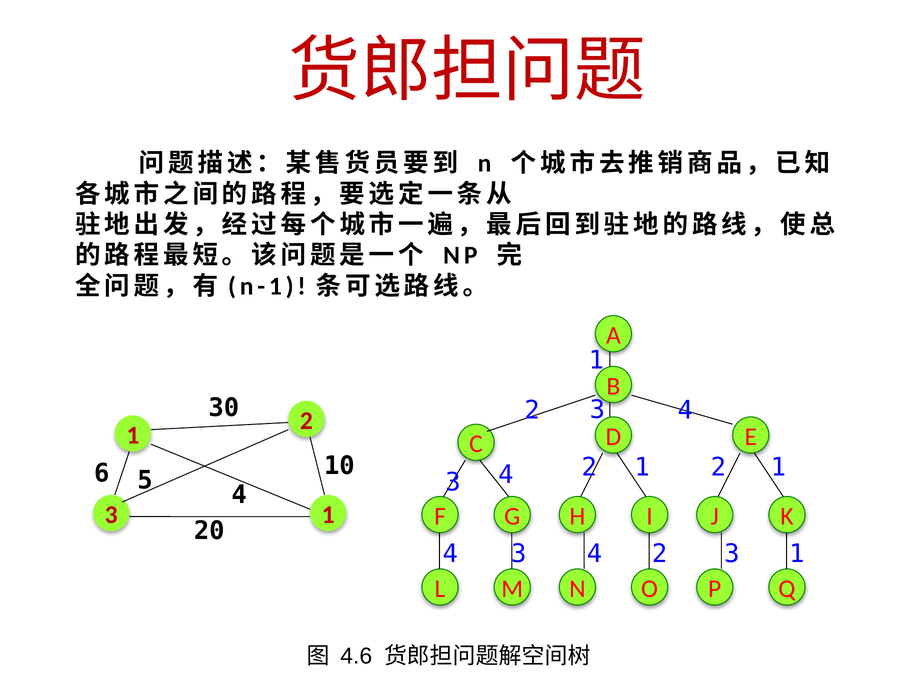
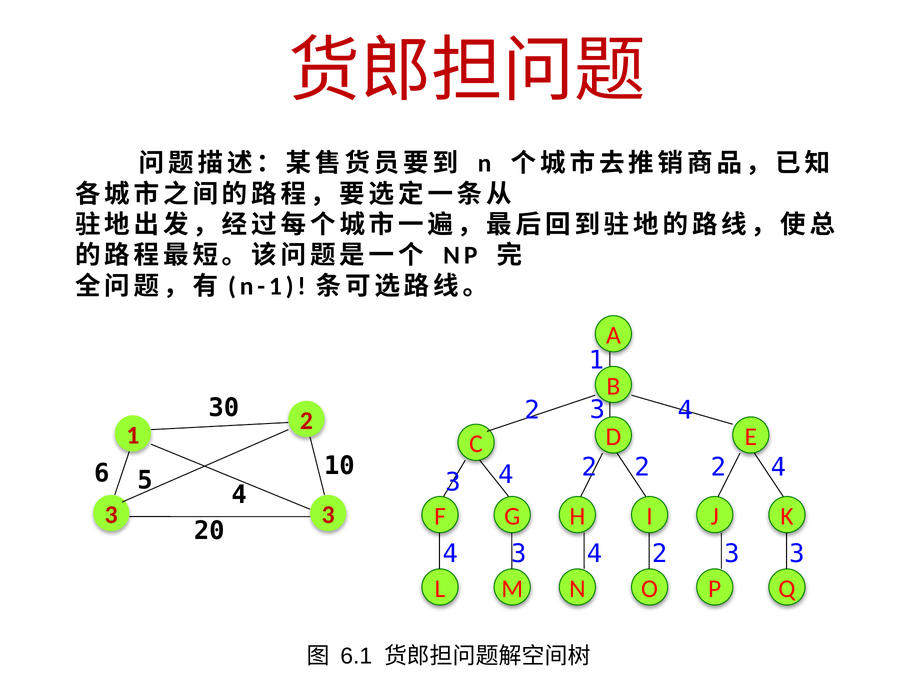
1: 1 -> 2 (642, 467)
1: 1 -> 4 (778, 467)
1: 1 -> 3 (328, 514)
4 2 3 1: 1 -> 3 (797, 554)
4.6: 4.6 -> 6.1 (356, 656)
